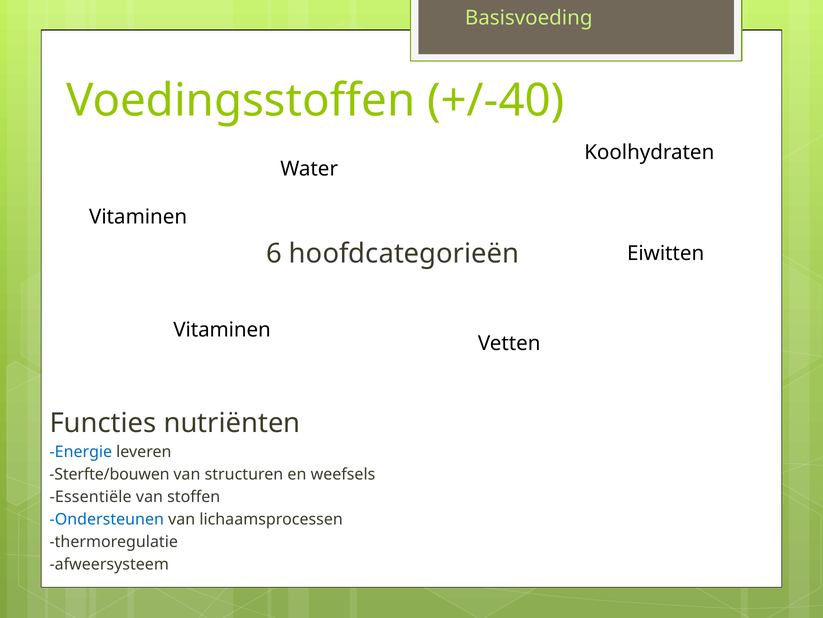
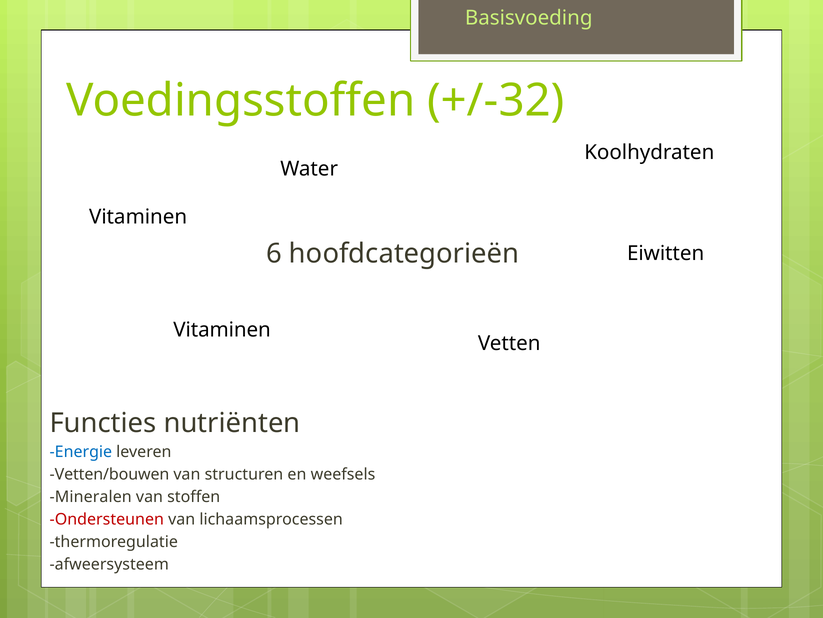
+/-40: +/-40 -> +/-32 (496, 100)
Sterfte/bouwen: Sterfte/bouwen -> Vetten/bouwen (109, 474)
Essentiële: Essentiële -> Mineralen (91, 496)
Ondersteunen colour: blue -> red (107, 519)
